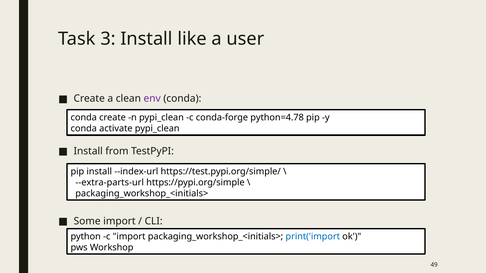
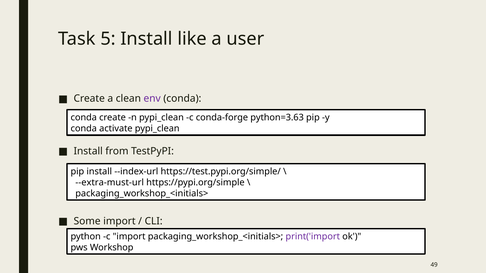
3: 3 -> 5 (108, 39)
python=4.78: python=4.78 -> python=3.63 (277, 118)
--extra-parts-url: --extra-parts-url -> --extra-must-url (110, 183)
print('import colour: blue -> purple (313, 237)
